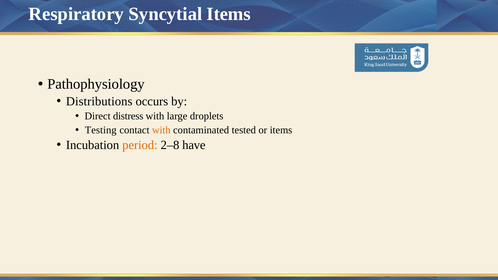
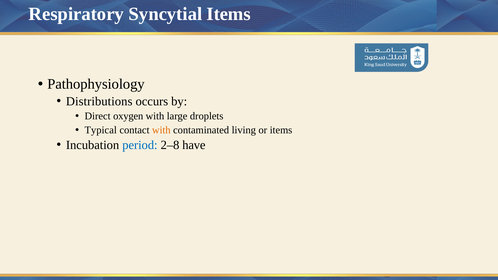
distress: distress -> oxygen (128, 116)
Testing: Testing -> Typical (101, 130)
tested: tested -> living (244, 130)
period colour: orange -> blue (140, 145)
